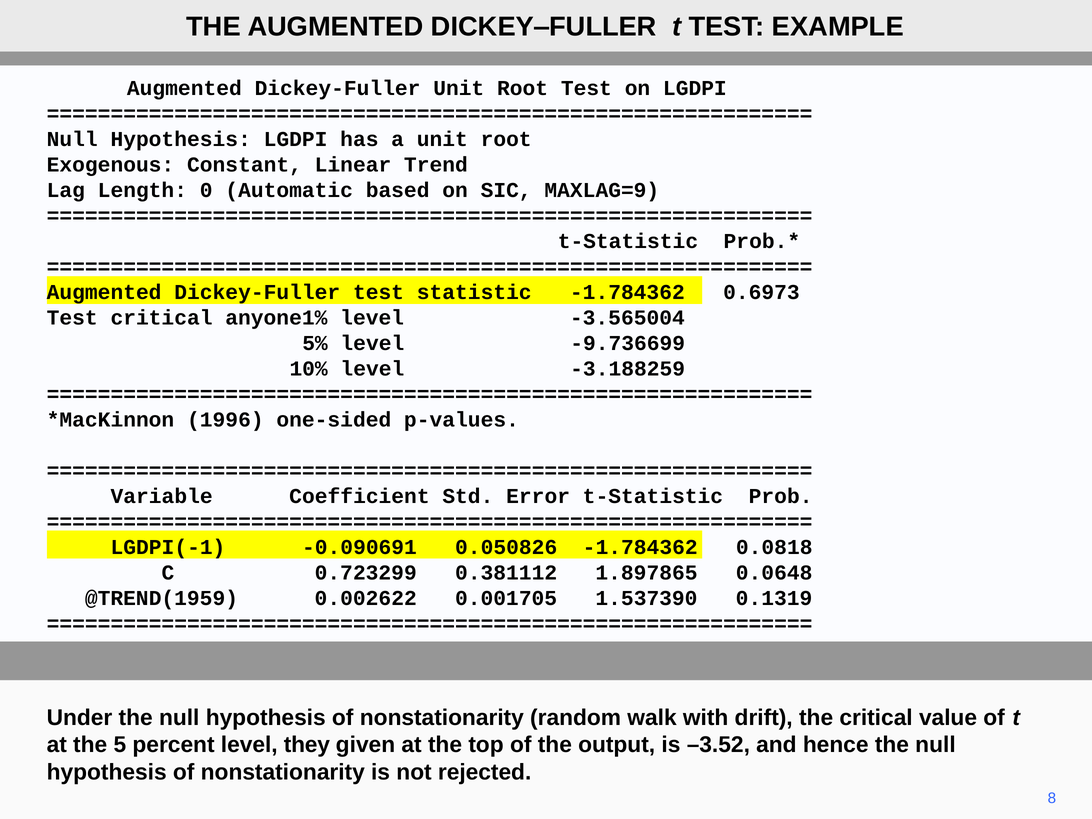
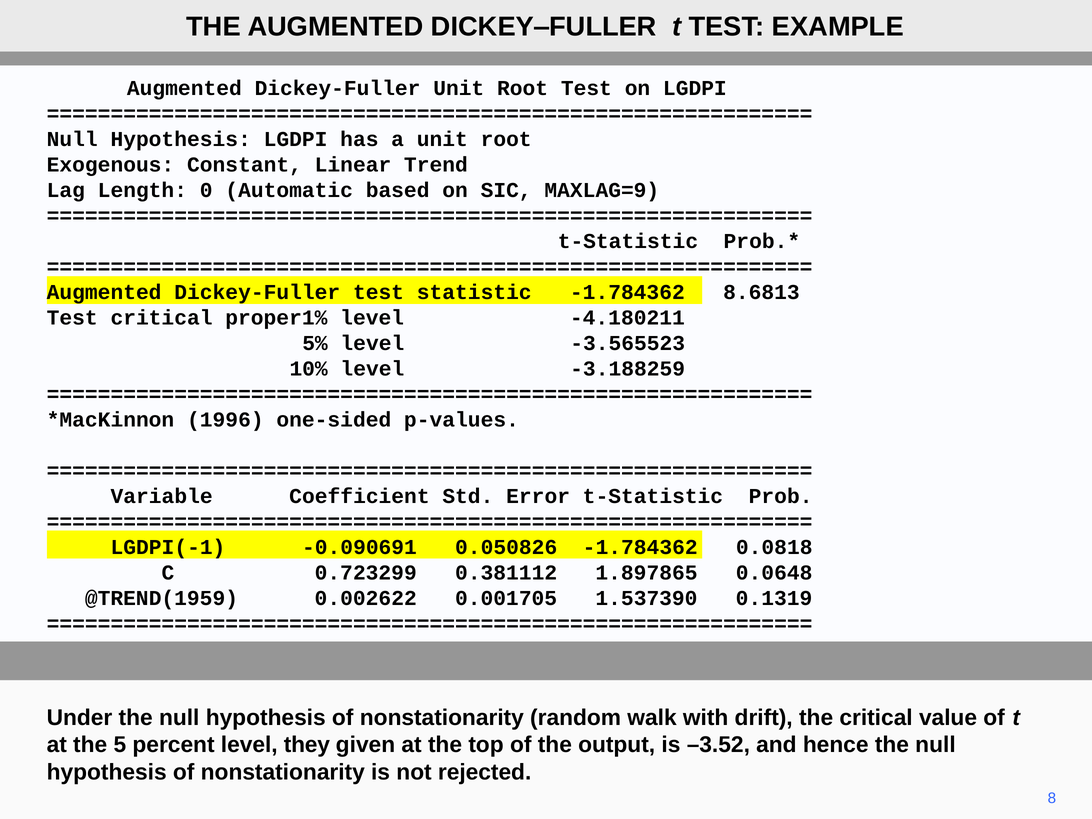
0.6973: 0.6973 -> 8.6813 (761, 292)
anyone1%: anyone1% -> proper1% (276, 318)
-3.565004: -3.565004 -> -4.180211 (627, 318)
-9.736699: -9.736699 -> -3.565523 (628, 343)
